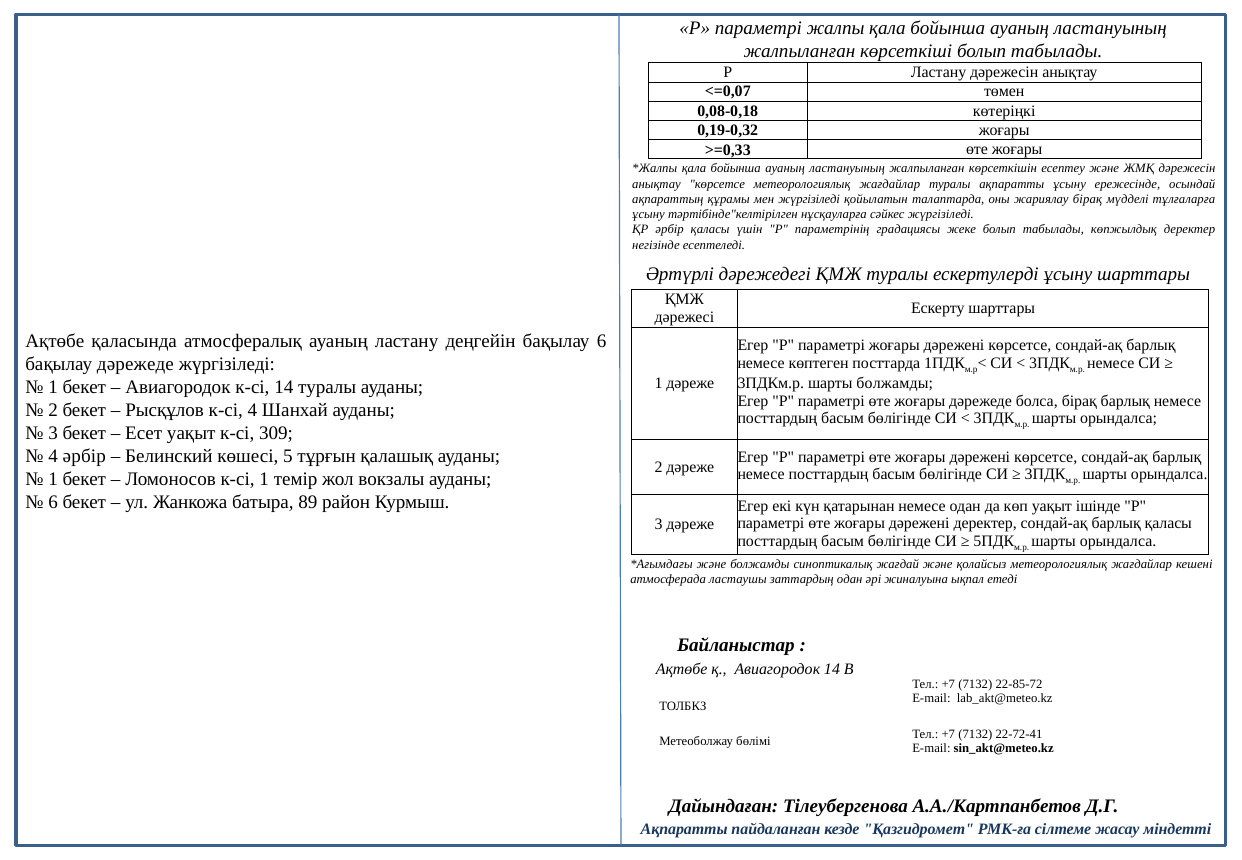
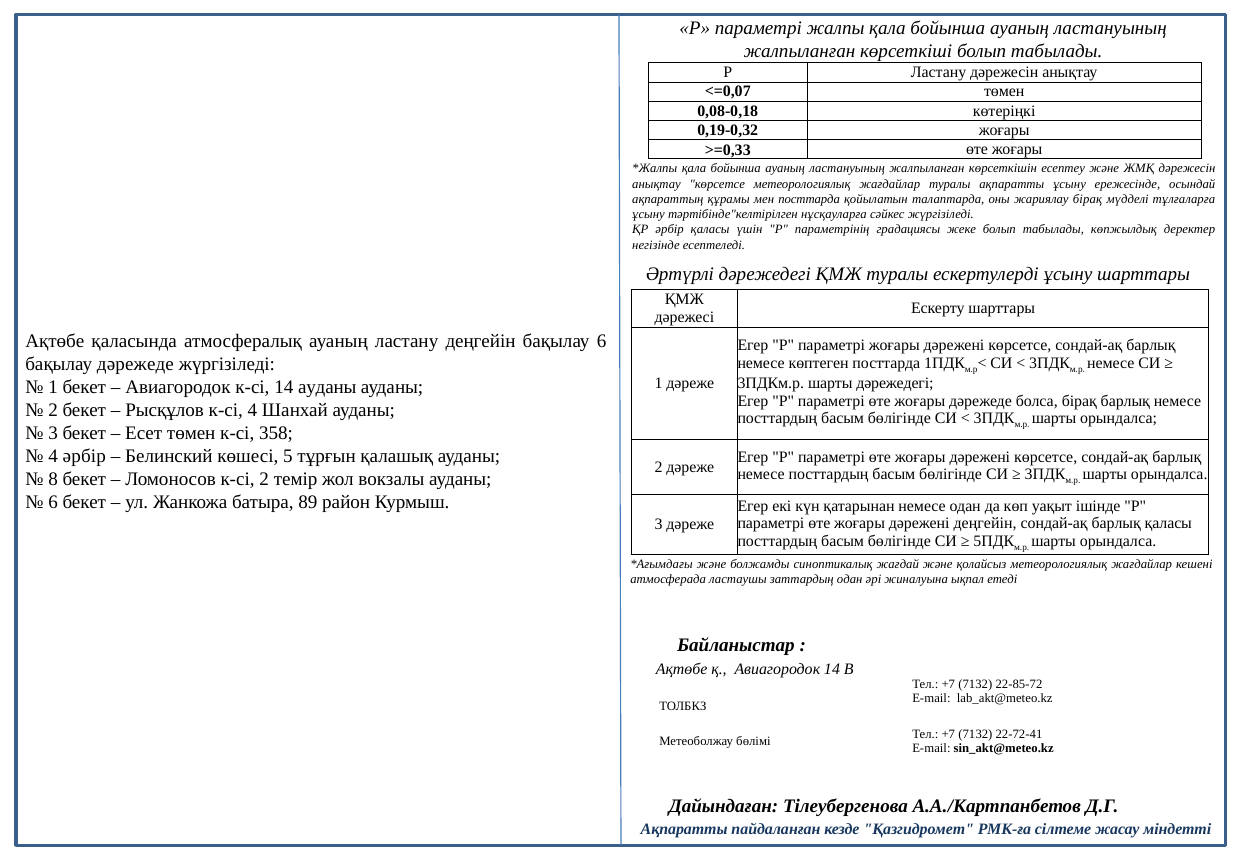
мен жүргізіледі: жүргізіледі -> посттарда (809, 199)
шарты болжамды: болжамды -> дәрежедегі (895, 383)
14 туралы: туралы -> ауданы (327, 387)
Есет уақыт: уақыт -> төмен (191, 433)
309: 309 -> 358 (276, 433)
1: 1 -> 8 (53, 479)
к-сі 1: 1 -> 2 (264, 479)
дәрежені деректер: деректер -> деңгейін (985, 523)
